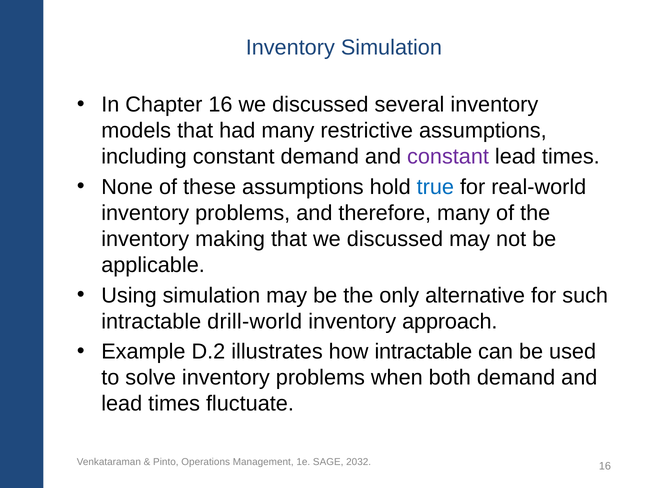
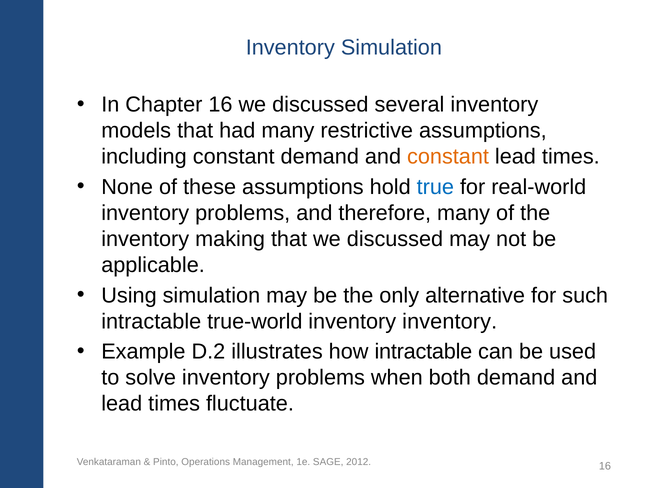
constant colour: purple -> orange (448, 156)
drill-world: drill-world -> true-world (255, 321)
inventory approach: approach -> inventory (450, 321)
2032: 2032 -> 2012 (359, 462)
